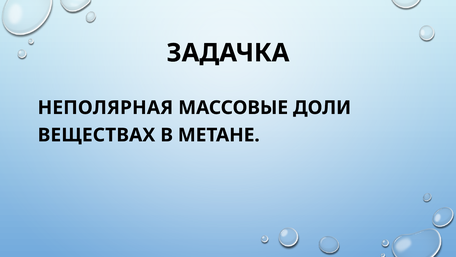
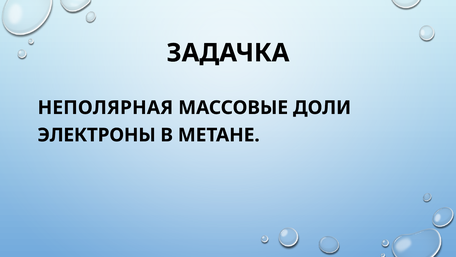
ВЕЩЕСТВАХ: ВЕЩЕСТВАХ -> ЭЛЕКТРОНЫ (97, 135)
